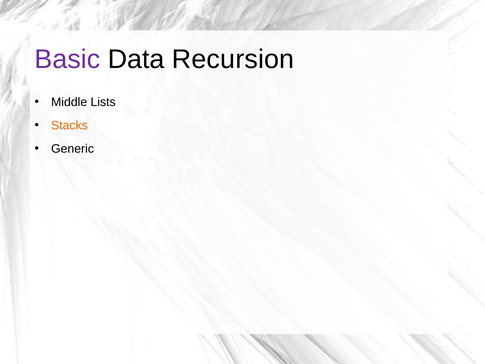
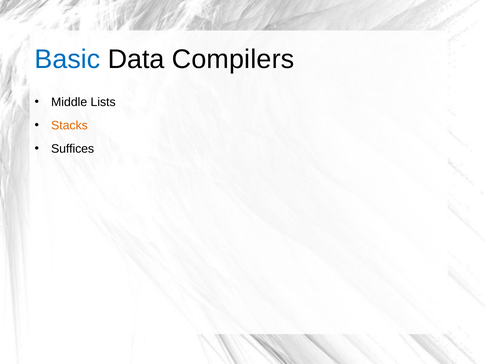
Basic colour: purple -> blue (67, 59)
Recursion: Recursion -> Compilers (233, 59)
Generic: Generic -> Suffices (73, 149)
